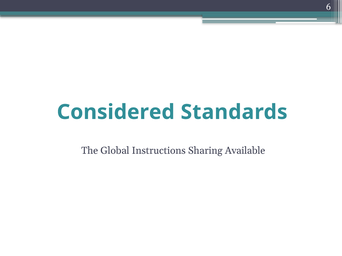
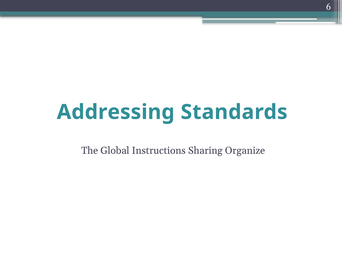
Considered: Considered -> Addressing (116, 112)
Available: Available -> Organize (245, 151)
